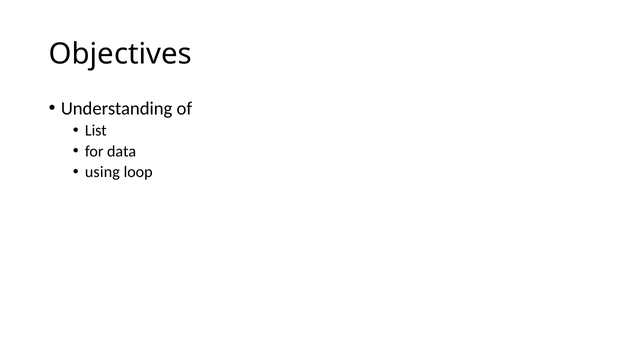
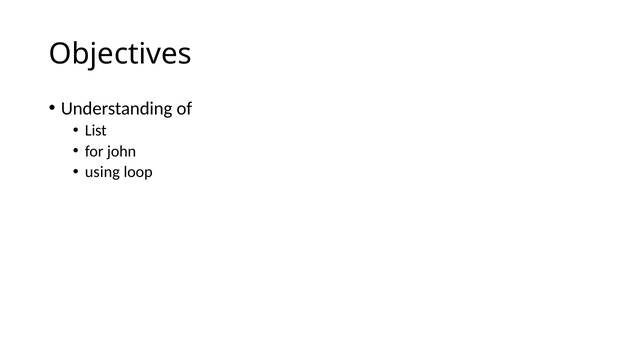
data: data -> john (122, 151)
